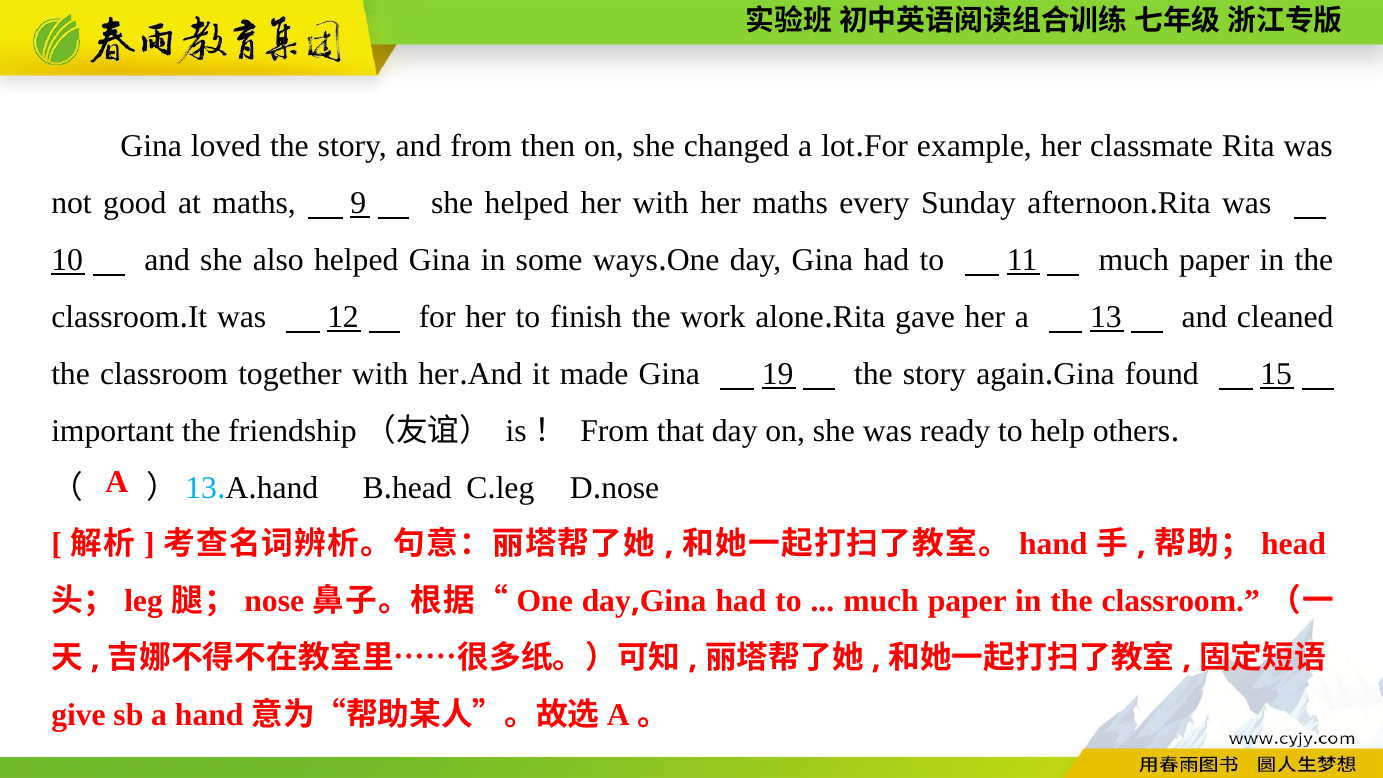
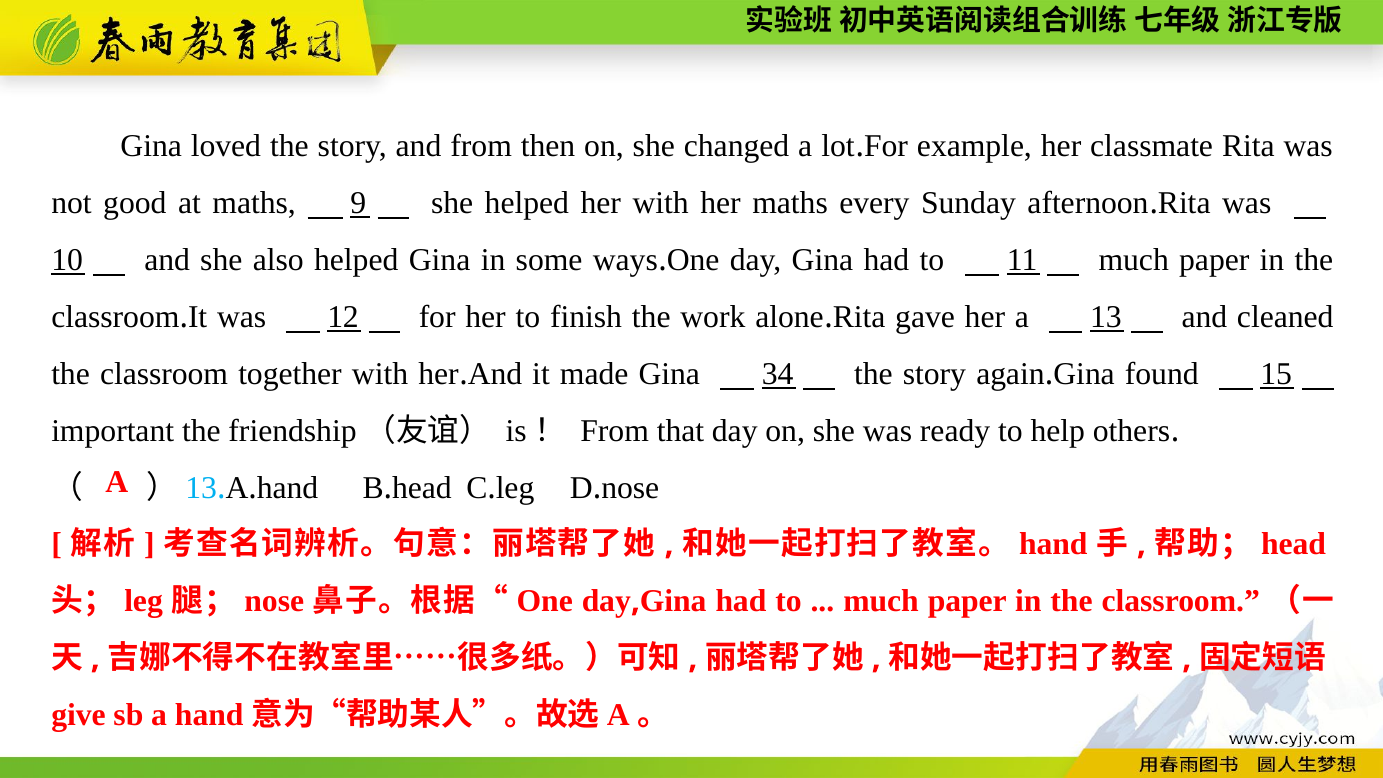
19: 19 -> 34 (778, 374)
